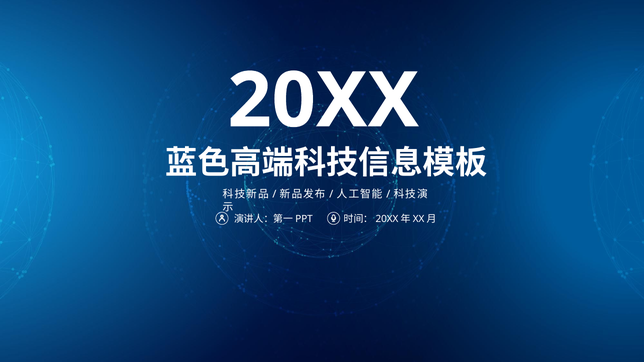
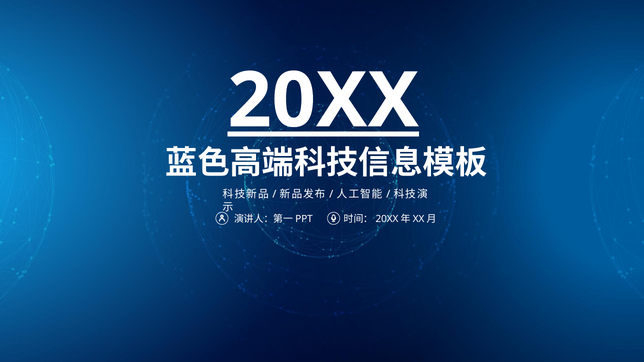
20XX underline: none -> present (323, 101)
